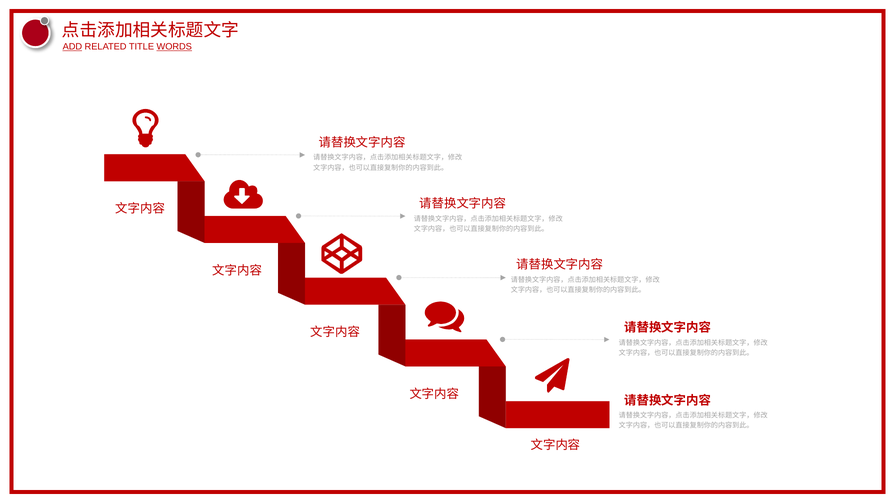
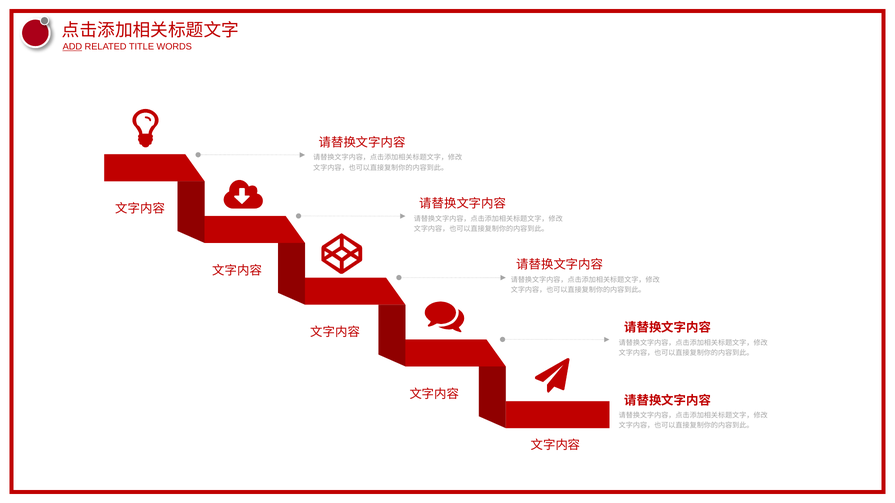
WORDS underline: present -> none (174, 47)
